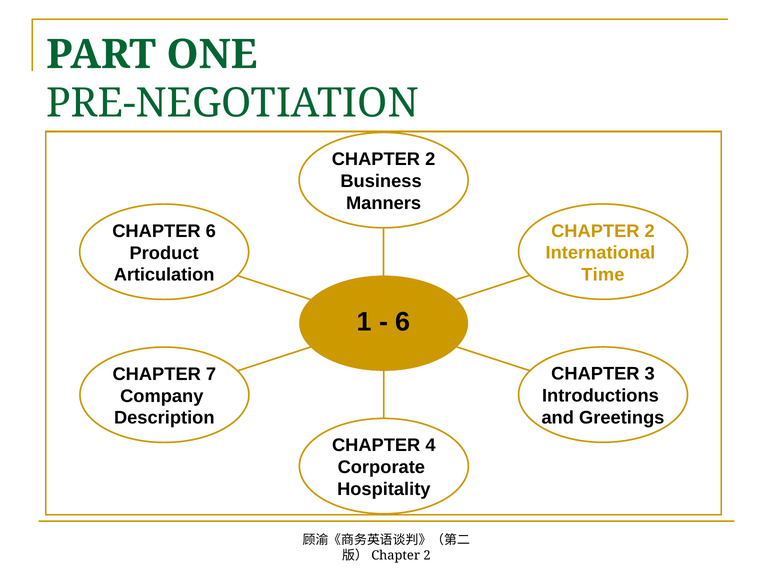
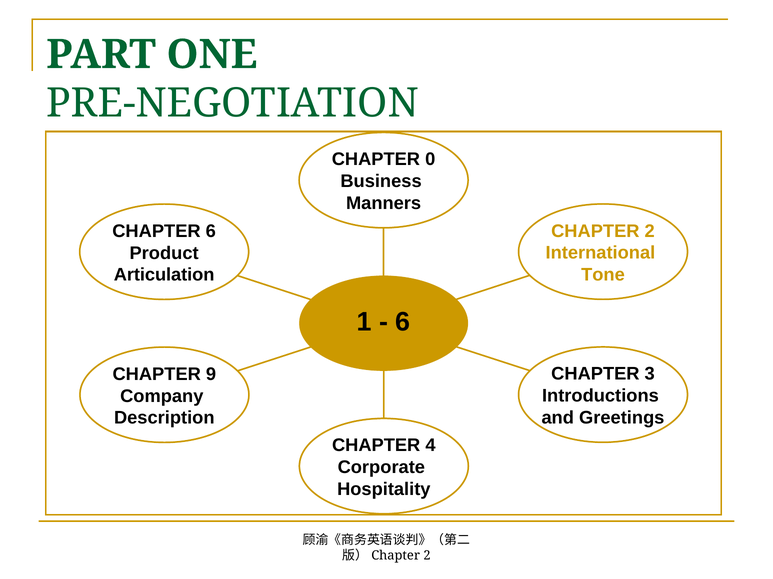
2: 2 -> 0 (430, 160)
Time: Time -> Tone (603, 275)
7: 7 -> 9 (211, 375)
